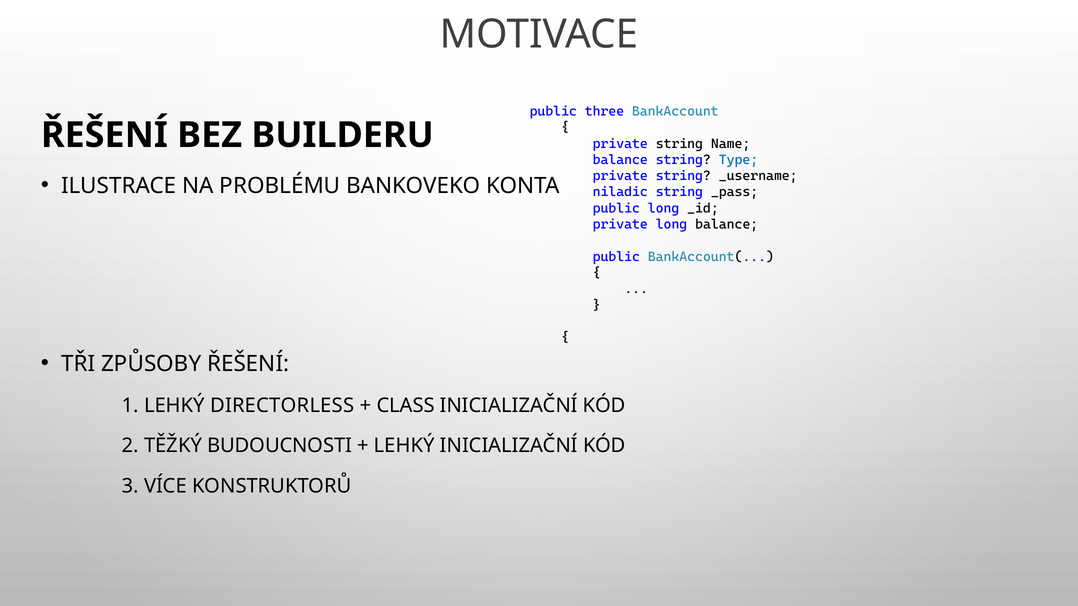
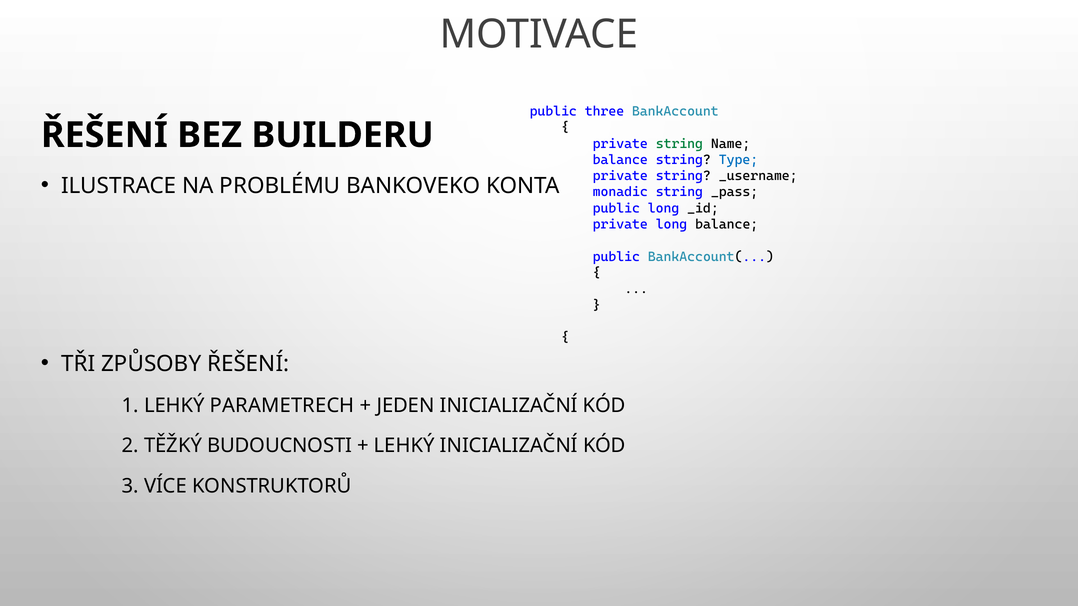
string colour: black -> green (679, 144)
niladic: niladic -> monadic (620, 192)
DIRECTORLESS: DIRECTORLESS -> PARAMETRECH (282, 406)
CLASS: CLASS -> JEDEN (406, 406)
